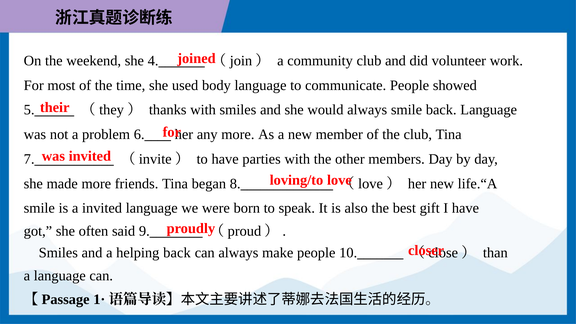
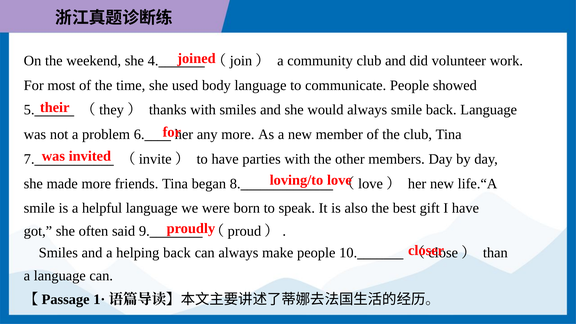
a invited: invited -> helpful (102, 208)
